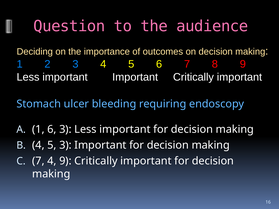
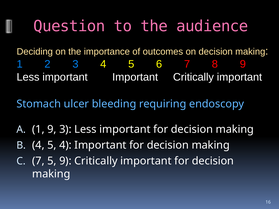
1 6: 6 -> 9 (52, 130)
5 3: 3 -> 4 (65, 145)
7 4: 4 -> 5 (52, 161)
